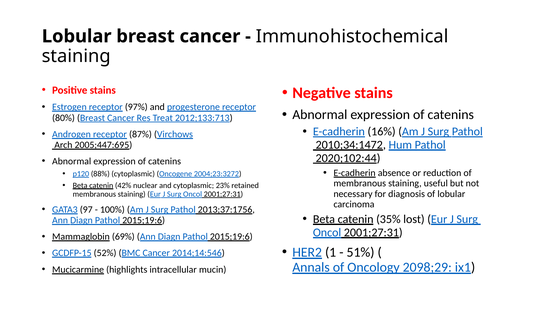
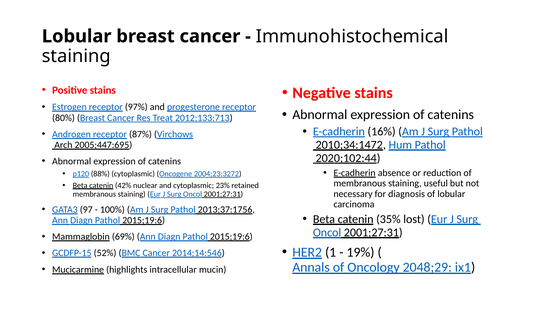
51%: 51% -> 19% (361, 252)
2098;29: 2098;29 -> 2048;29 (427, 267)
